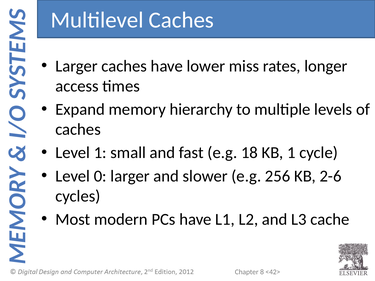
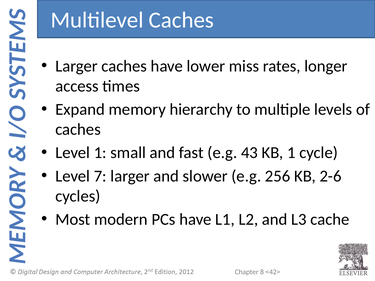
18: 18 -> 43 (249, 153)
0: 0 -> 7 (100, 176)
